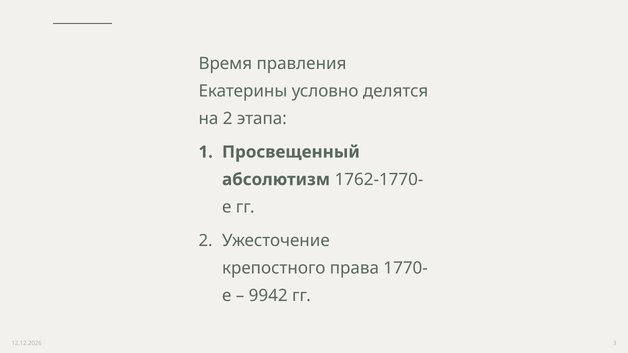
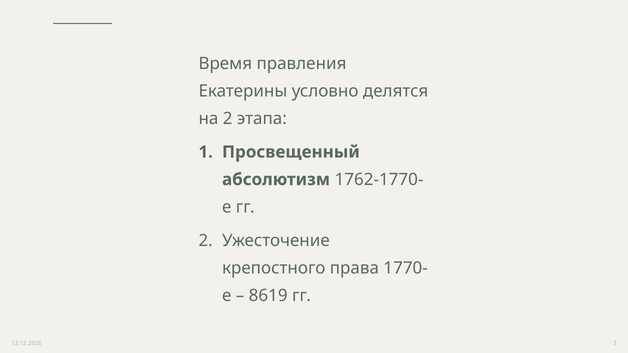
9942: 9942 -> 8619 (268, 296)
